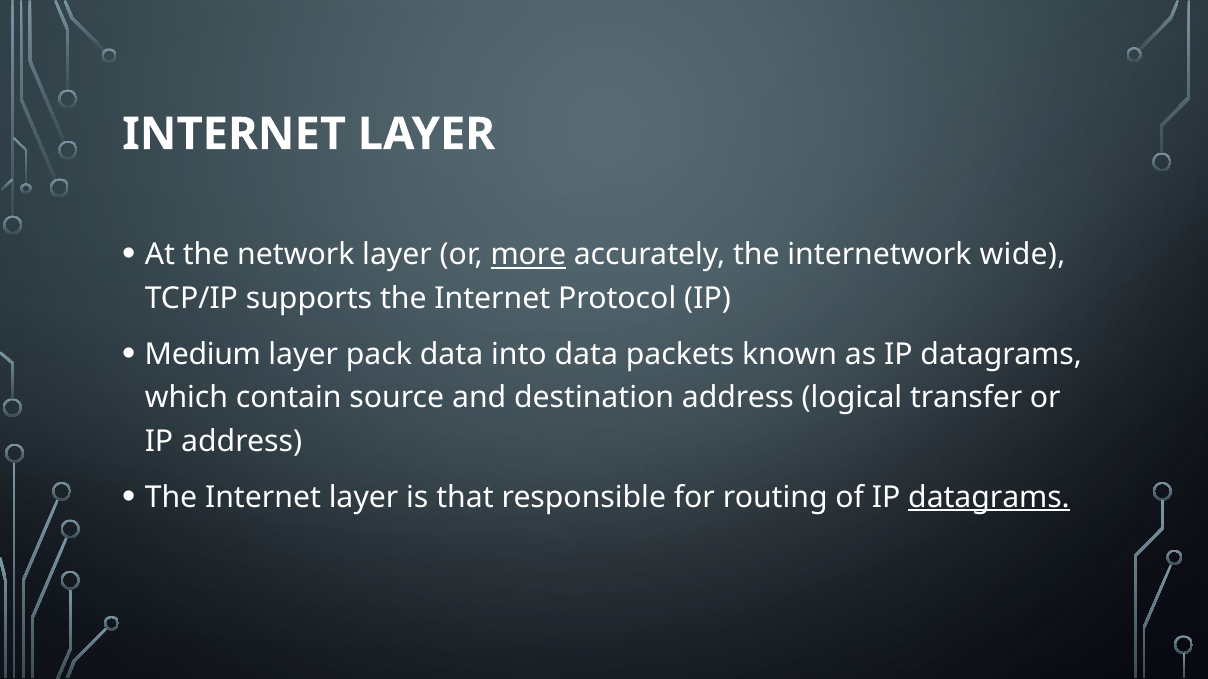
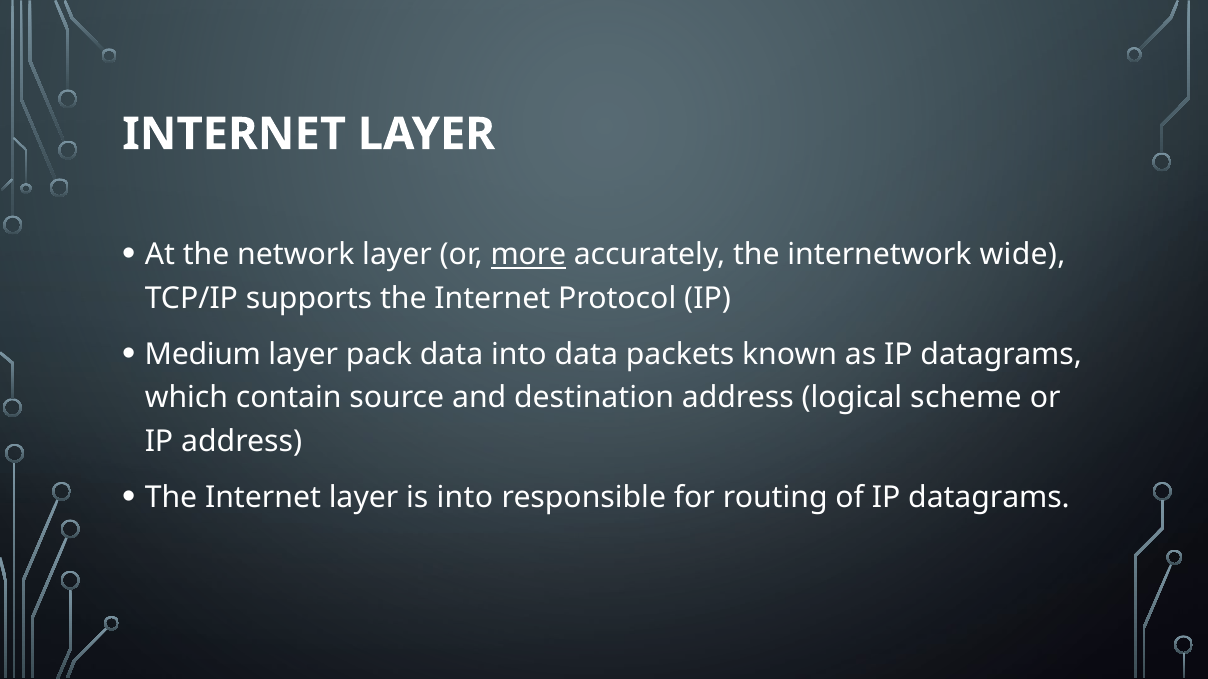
transfer: transfer -> scheme (966, 398)
is that: that -> into (465, 497)
datagrams underline: present -> none (989, 497)
